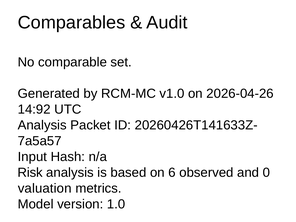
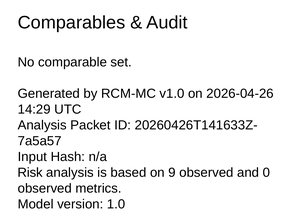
14:92: 14:92 -> 14:29 (34, 109)
6: 6 -> 9 (172, 173)
valuation: valuation -> observed (45, 188)
